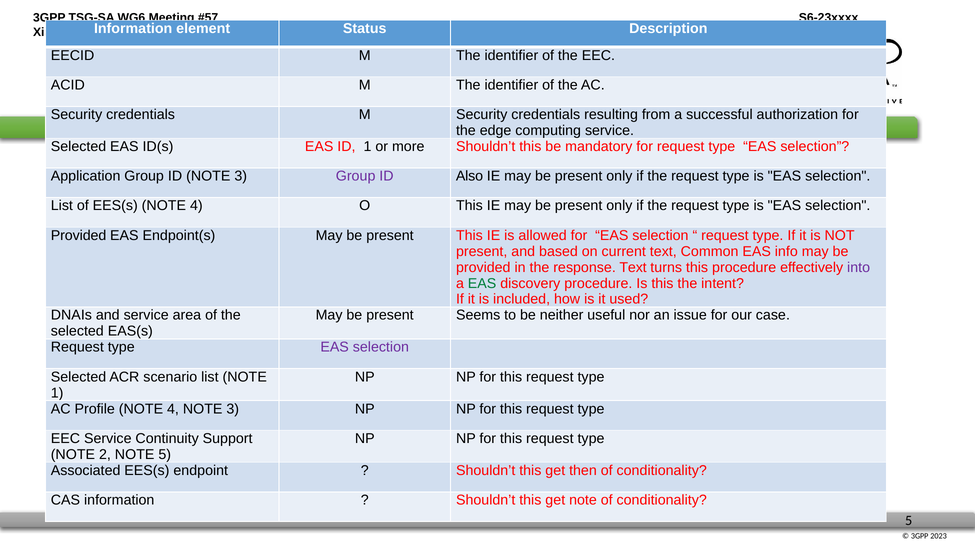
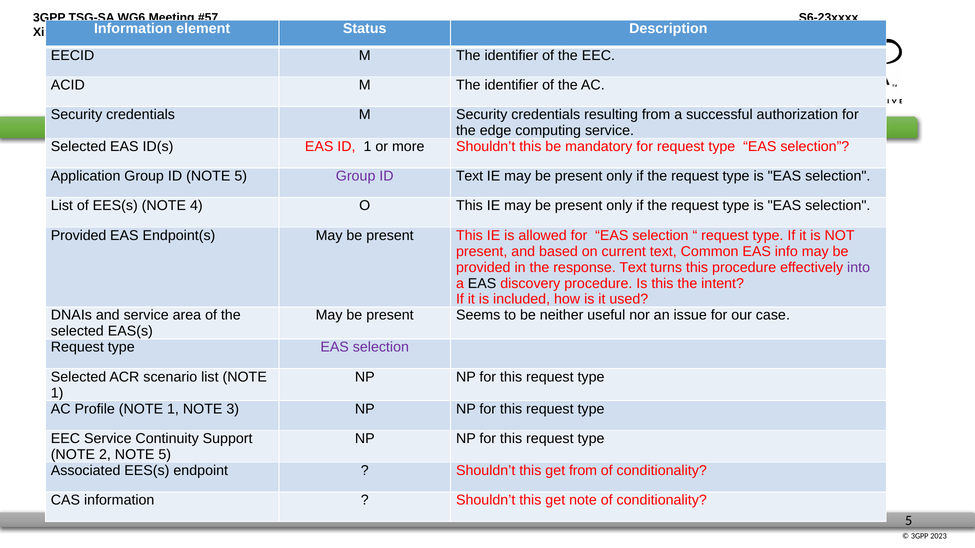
ID NOTE 3: 3 -> 5 (241, 176)
ID Also: Also -> Text (470, 176)
EAS colour: green -> black (482, 284)
Profile NOTE 4: 4 -> 1 (173, 409)
get then: then -> from (583, 471)
